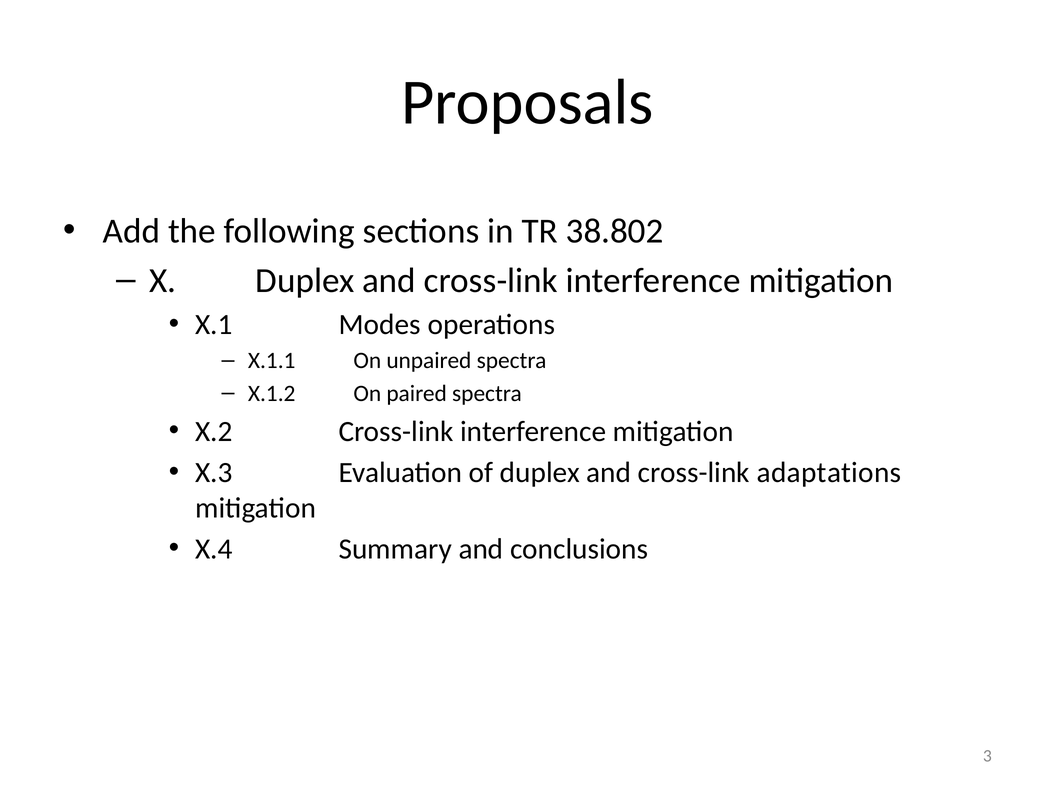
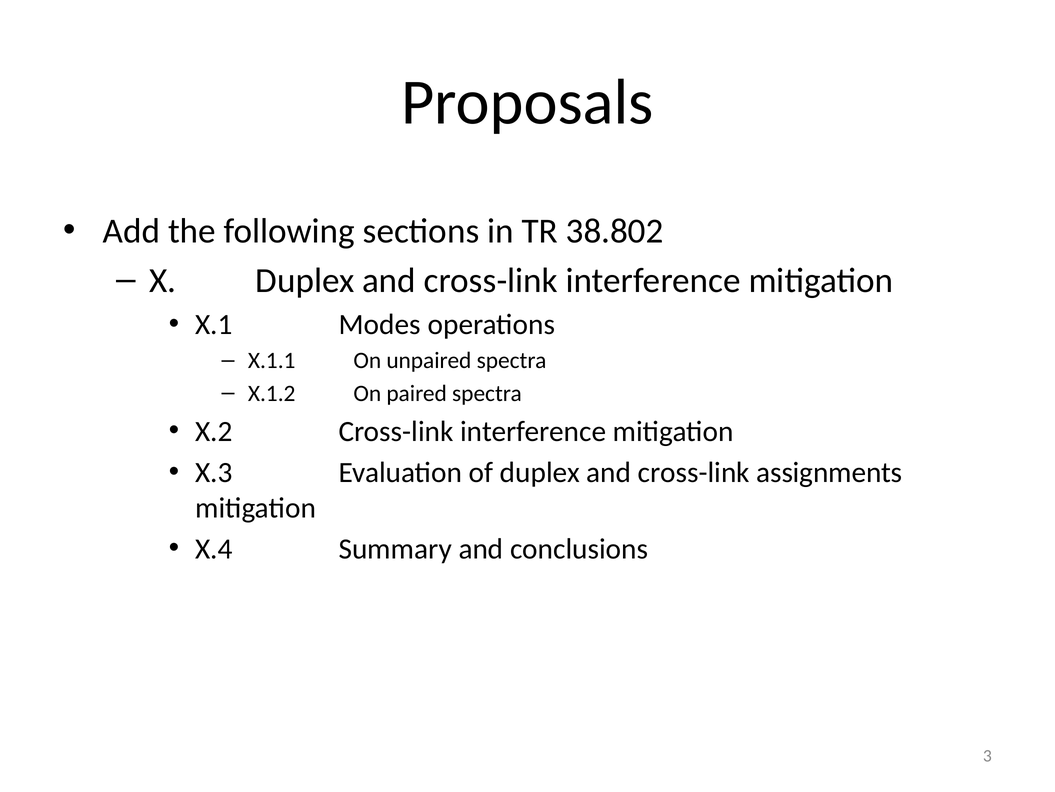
adaptations: adaptations -> assignments (829, 472)
